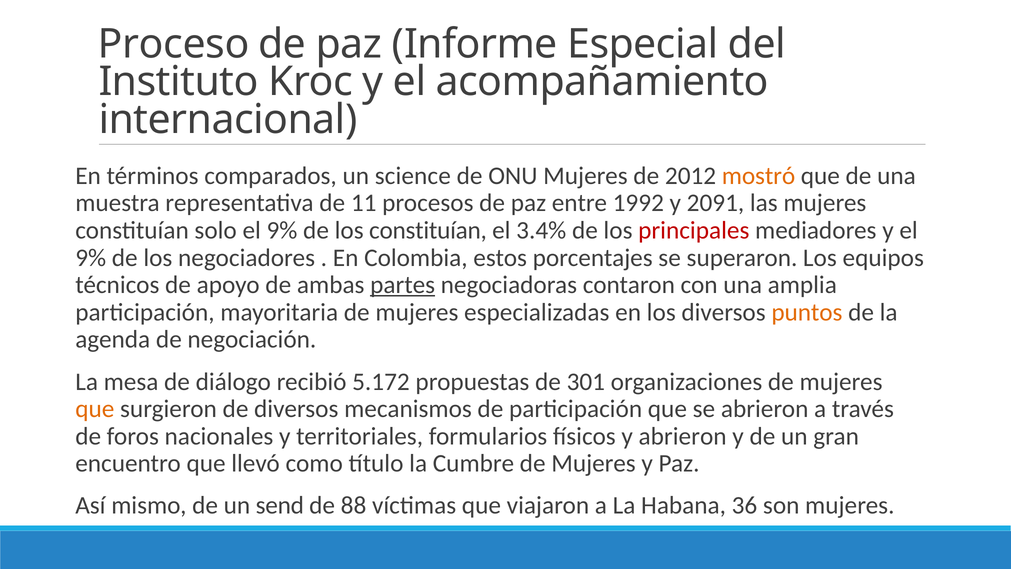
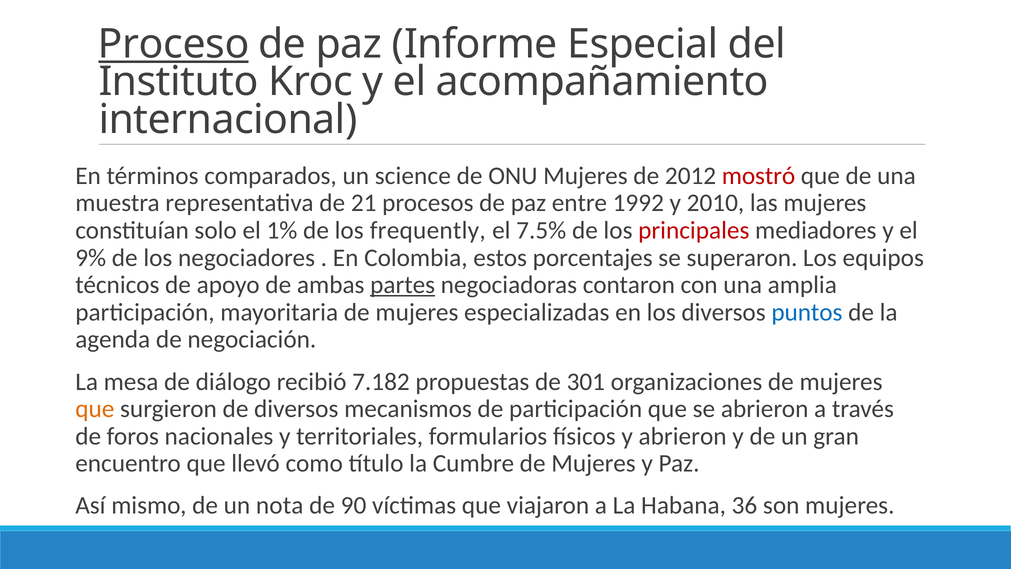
Proceso underline: none -> present (174, 44)
mostró colour: orange -> red (759, 176)
11: 11 -> 21 (364, 203)
2091: 2091 -> 2010 (715, 203)
solo el 9%: 9% -> 1% (282, 230)
los constituían: constituían -> frequently (428, 230)
3.4%: 3.4% -> 7.5% (541, 230)
puntos colour: orange -> blue (807, 312)
5.172: 5.172 -> 7.182 (381, 381)
send: send -> nota (280, 505)
88: 88 -> 90 (354, 505)
